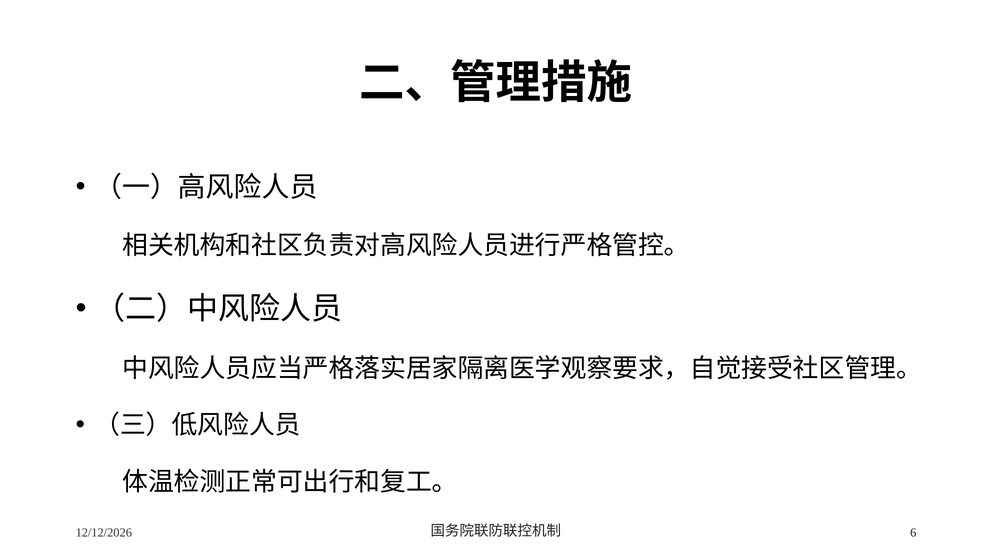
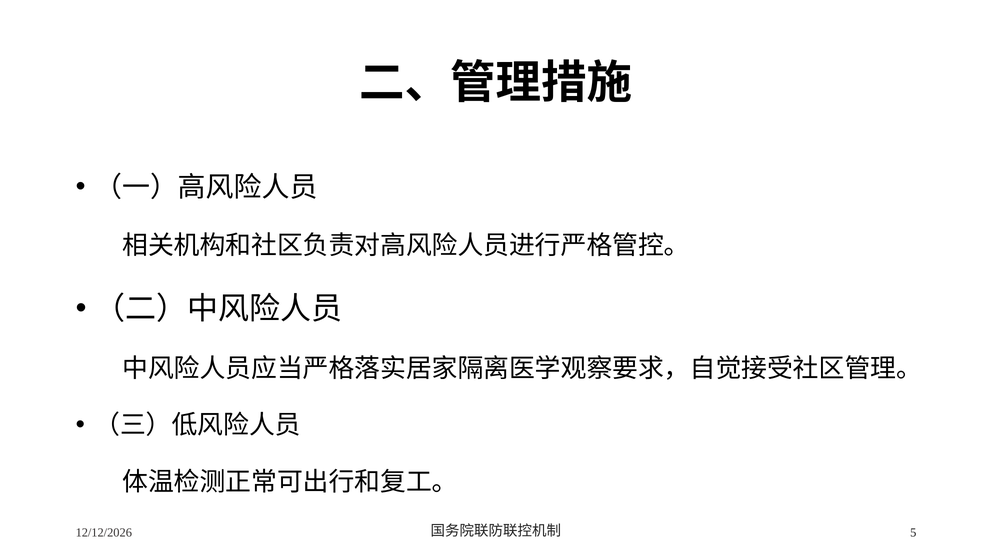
6: 6 -> 5 (913, 533)
